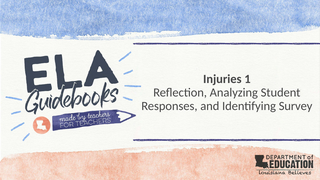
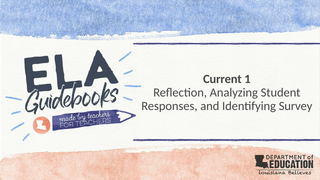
Injuries: Injuries -> Current (222, 79)
